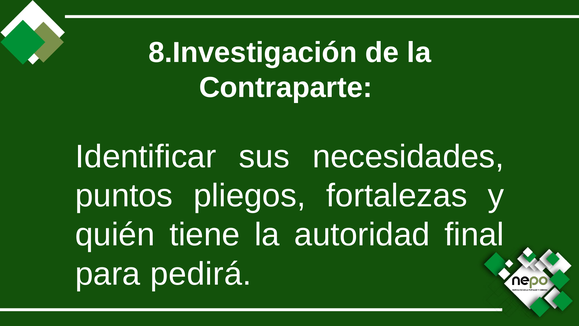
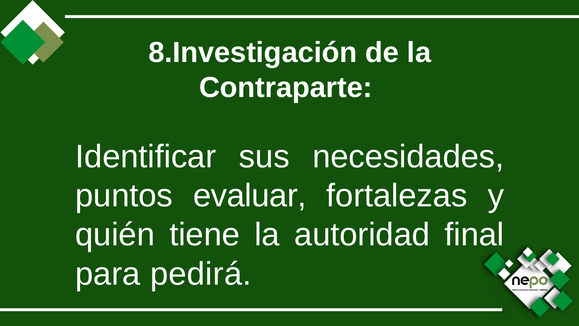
pliegos: pliegos -> evaluar (250, 196)
